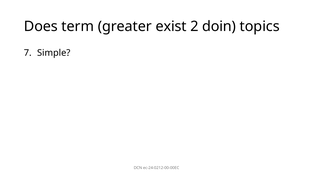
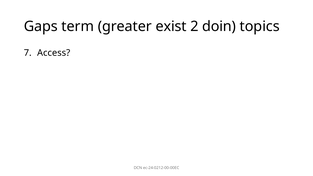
Does: Does -> Gaps (41, 26)
Simple: Simple -> Access (54, 53)
